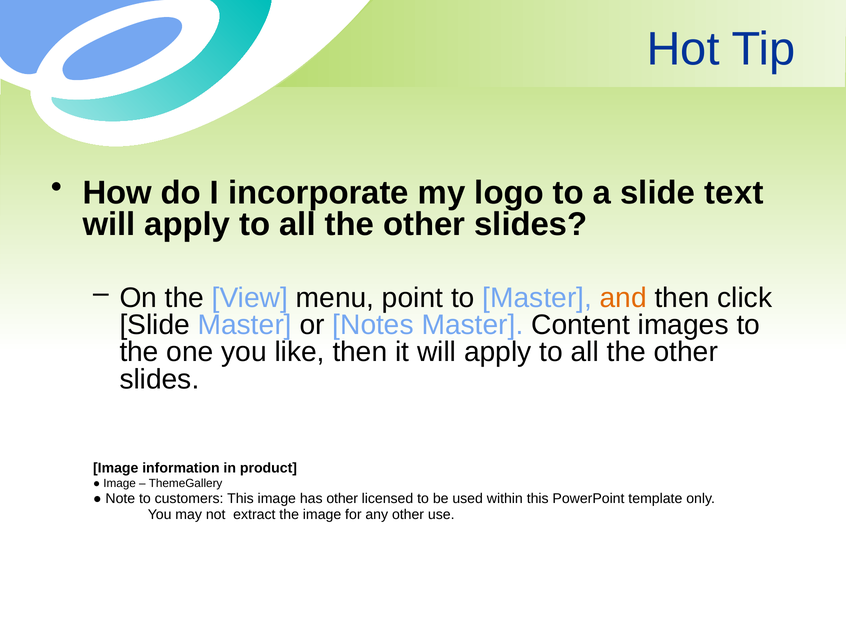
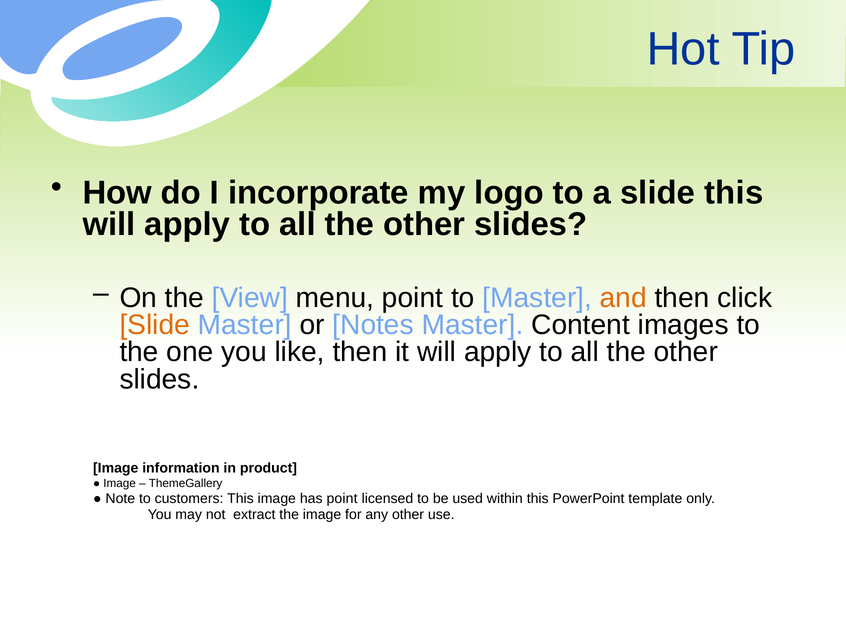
slide text: text -> this (734, 193)
Slide colour: black -> orange (155, 325)
has other: other -> point (342, 498)
